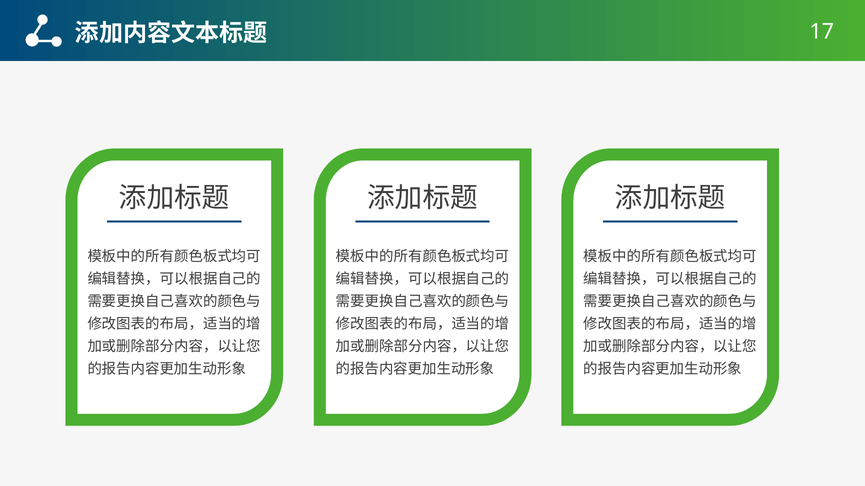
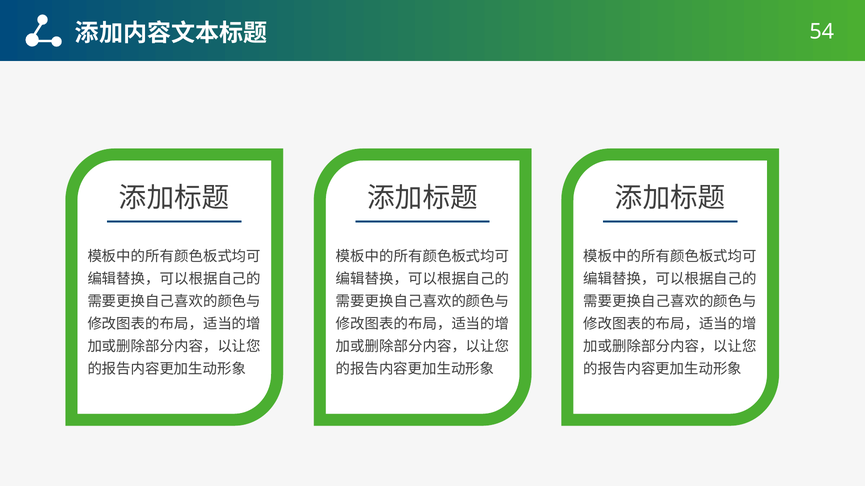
17: 17 -> 54 (822, 32)
